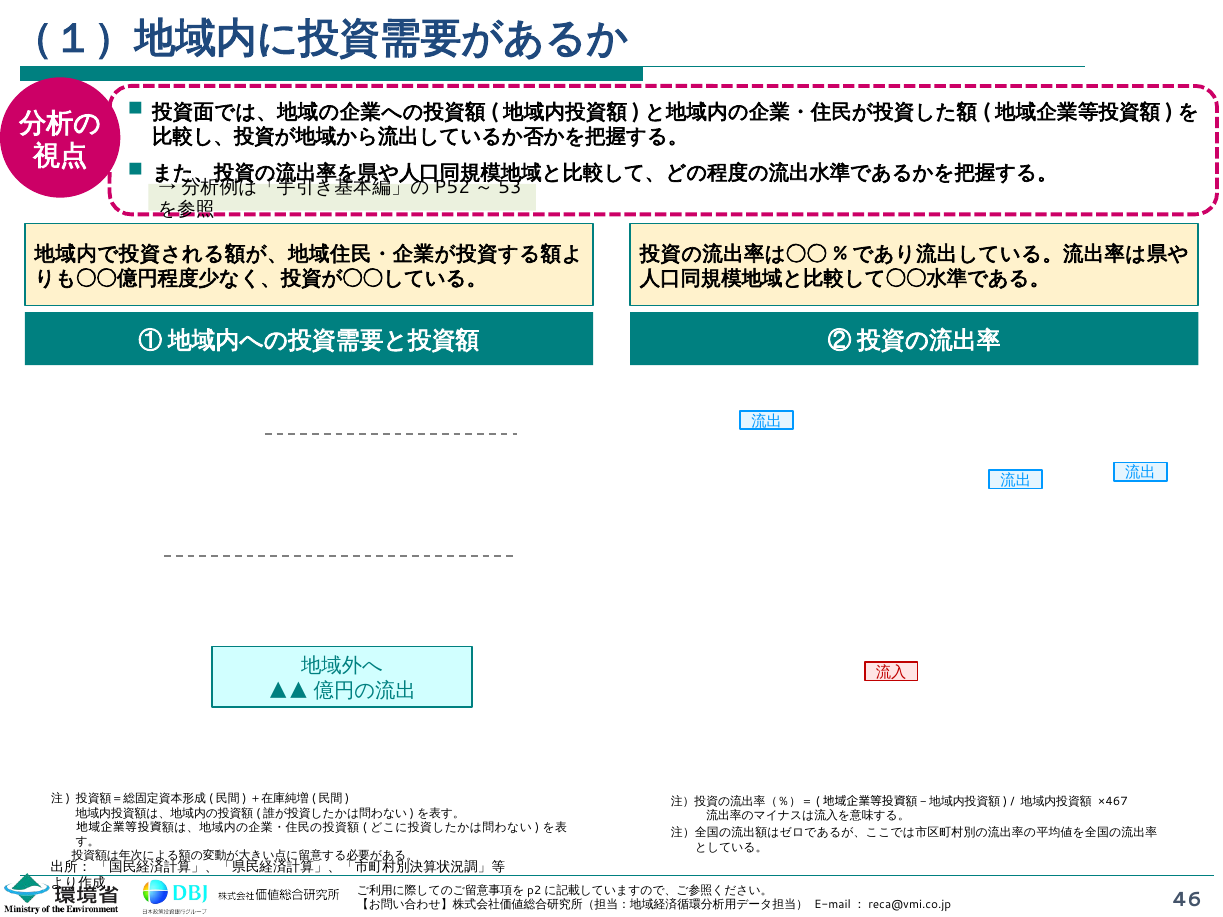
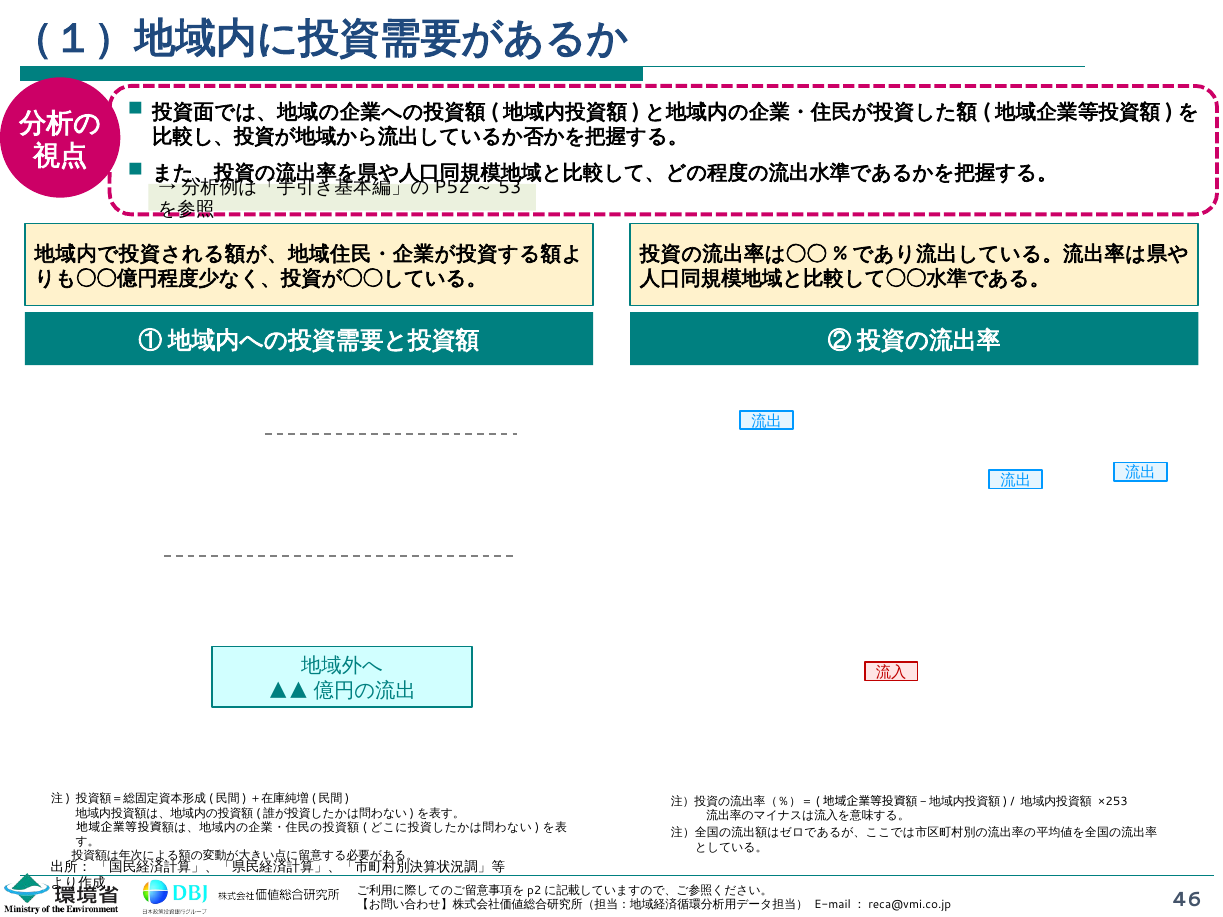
×467: ×467 -> ×253 (1113, 802)
